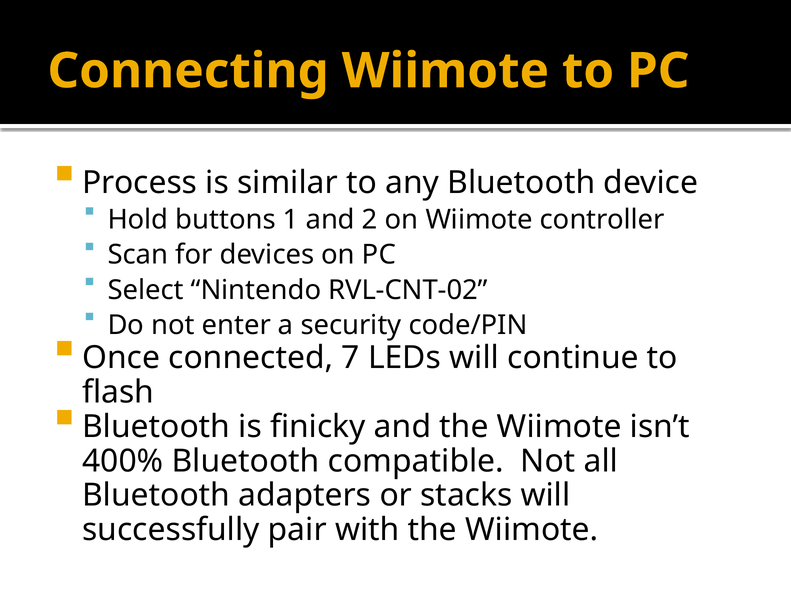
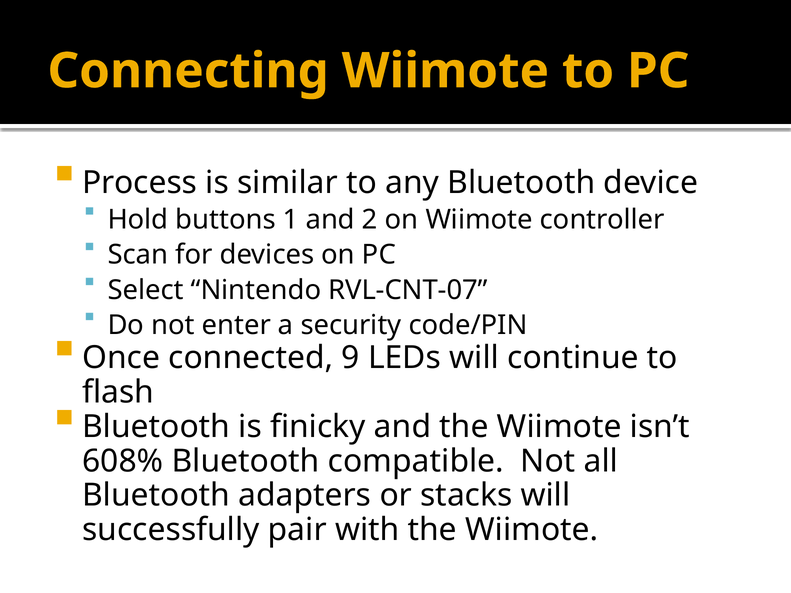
RVL-CNT-02: RVL-CNT-02 -> RVL-CNT-07 (408, 290)
7: 7 -> 9 (351, 358)
400%: 400% -> 608% (123, 461)
